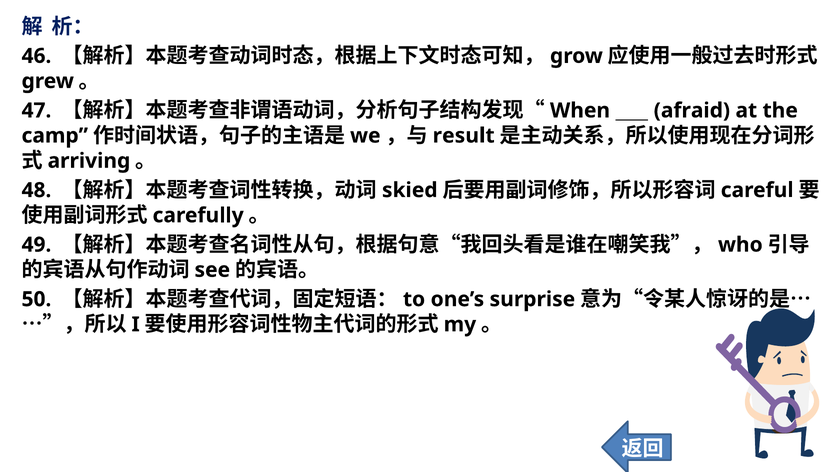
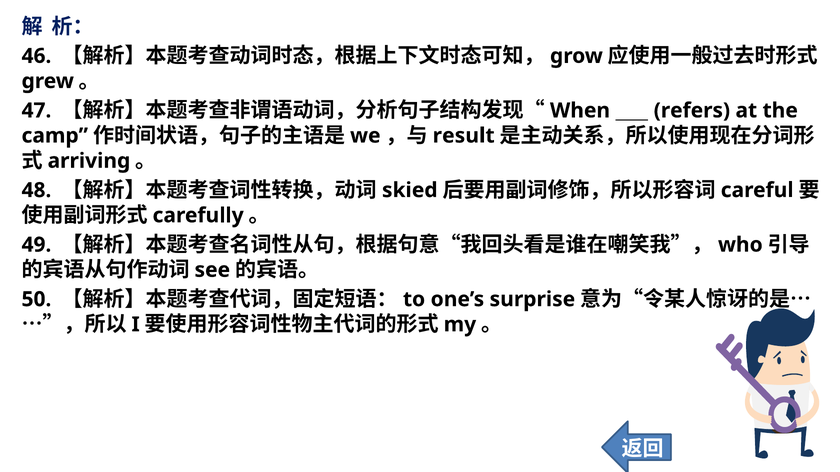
afraid: afraid -> refers (692, 111)
